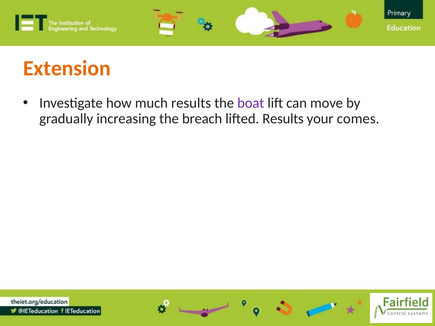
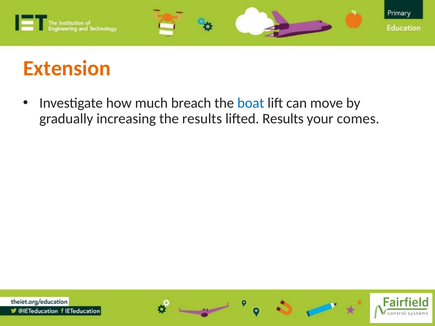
much results: results -> breach (191, 103)
boat colour: purple -> blue (251, 103)
the breach: breach -> results (202, 119)
